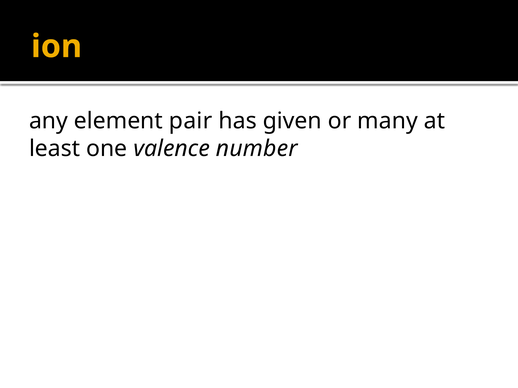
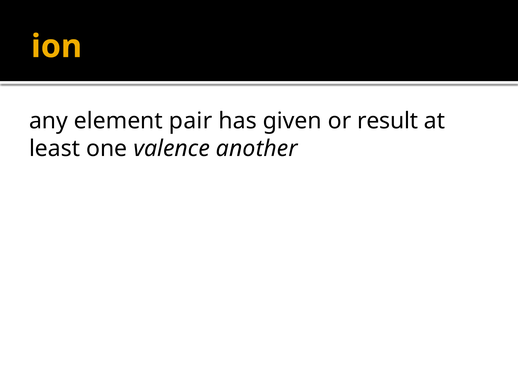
many: many -> result (388, 121)
number: number -> another (257, 149)
